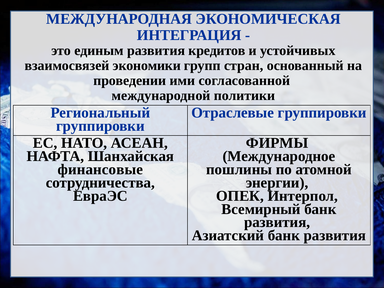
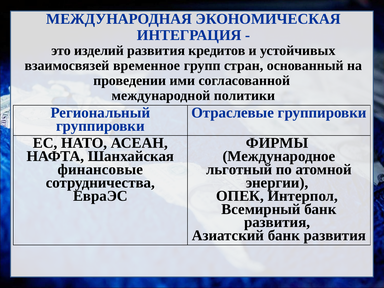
единым: единым -> изделий (99, 51)
экономики: экономики -> временное (147, 66)
пошлины: пошлины -> льготный (239, 169)
